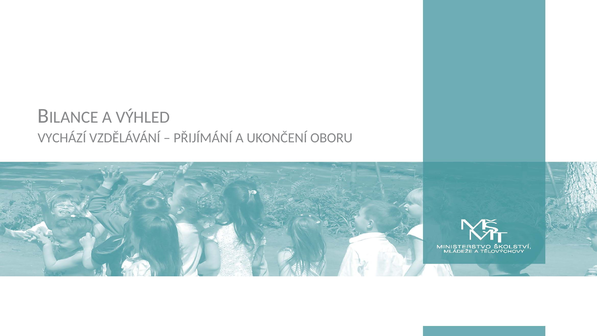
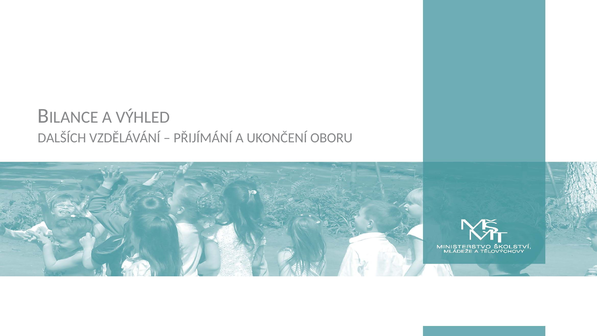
VYCHÁZÍ: VYCHÁZÍ -> DALŠÍCH (62, 138)
